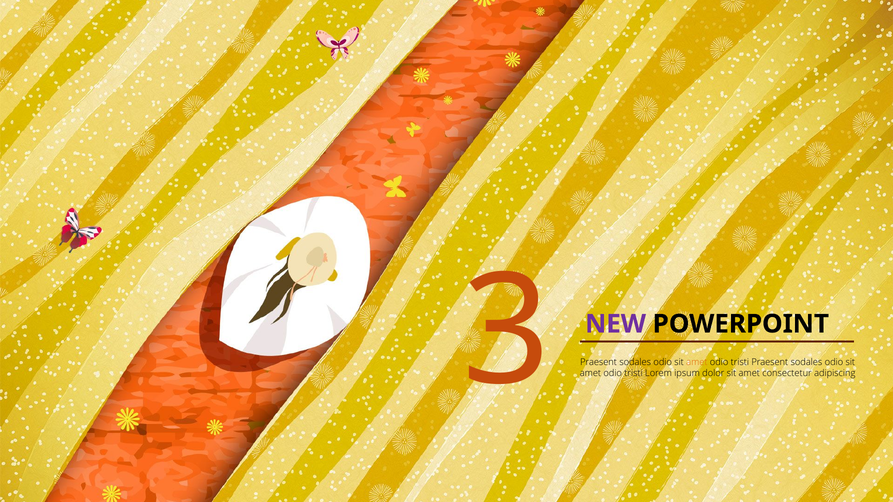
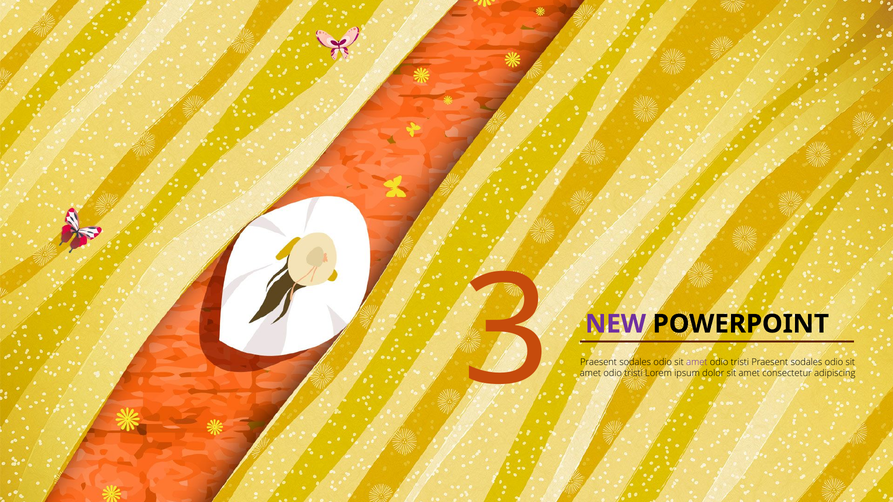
amet colour: orange -> purple (697, 362)
